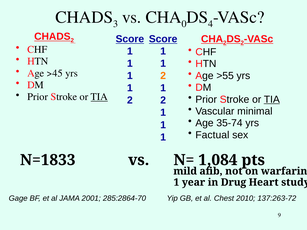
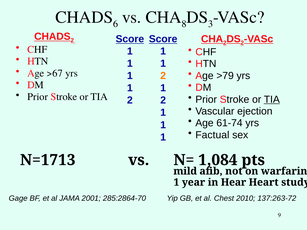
3: 3 -> 6 (116, 24)
0: 0 -> 8 (184, 24)
4: 4 -> 3 (211, 24)
>45: >45 -> >67 (55, 73)
>55: >55 -> >79 (225, 76)
TIA underline: present -> none (99, 97)
minimal: minimal -> ejection (255, 111)
35-74: 35-74 -> 61-74 (229, 123)
N=1833: N=1833 -> N=1713 (48, 160)
Drug: Drug -> Hear (234, 182)
